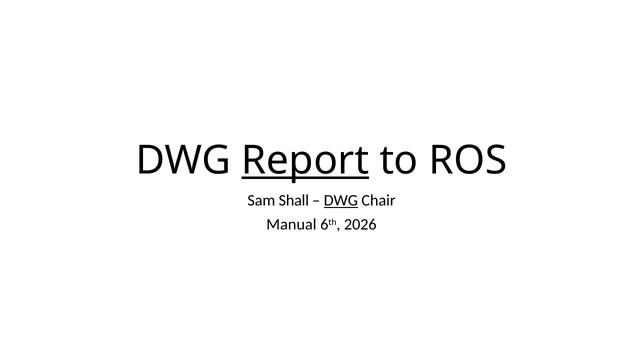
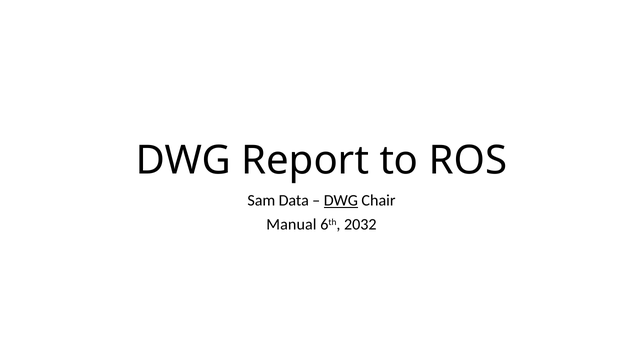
Report underline: present -> none (305, 161)
Shall: Shall -> Data (294, 201)
2026: 2026 -> 2032 (360, 225)
